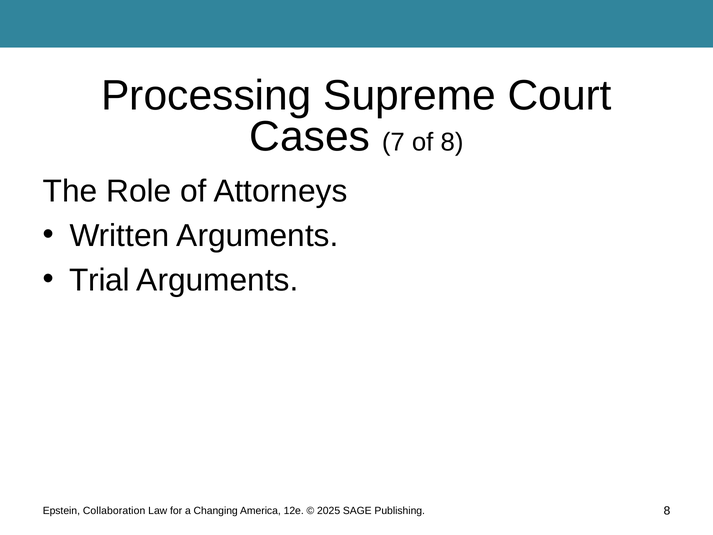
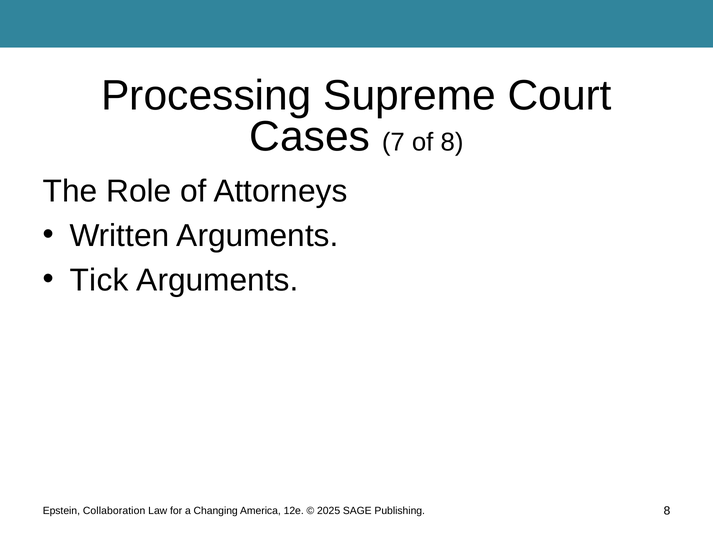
Trial: Trial -> Tick (99, 280)
